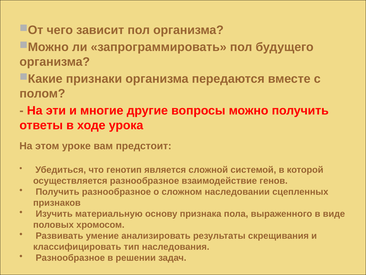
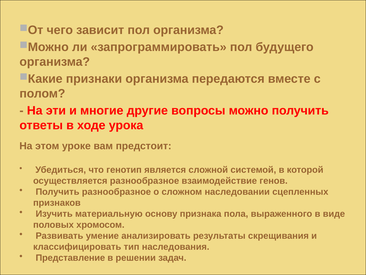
Разнообразное: Разнообразное -> Представление (70, 257)
